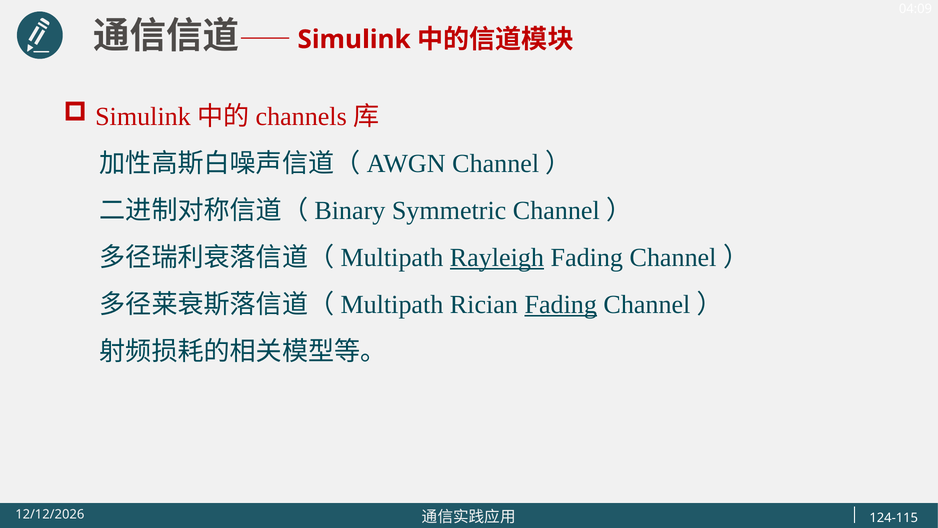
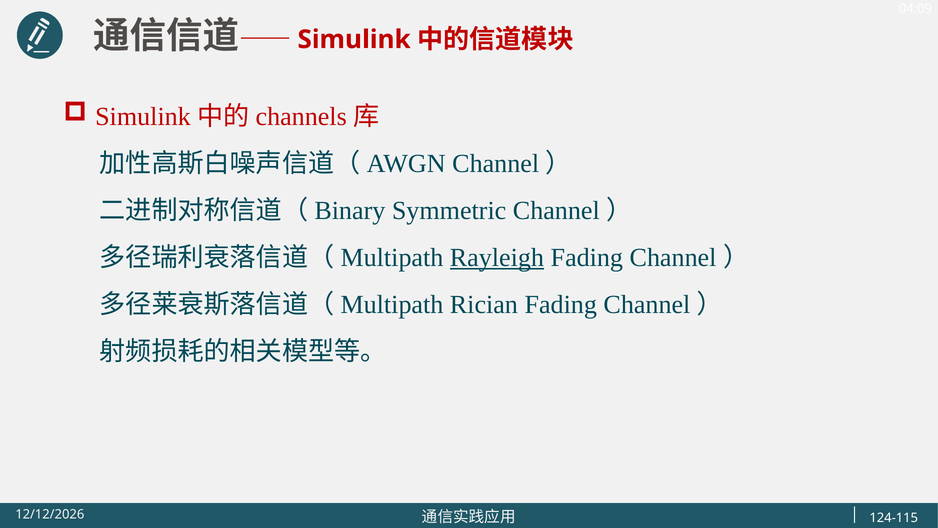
Fading underline: present -> none (561, 304)
